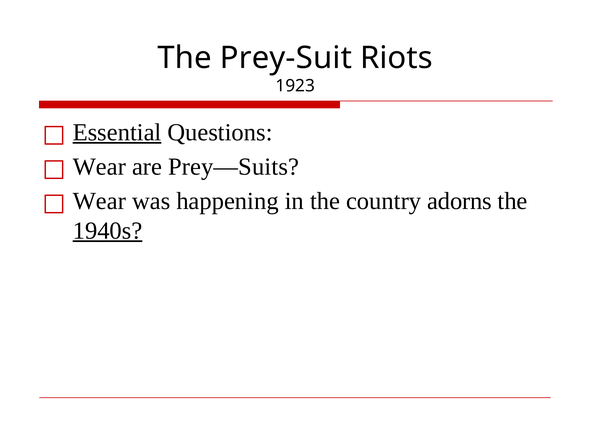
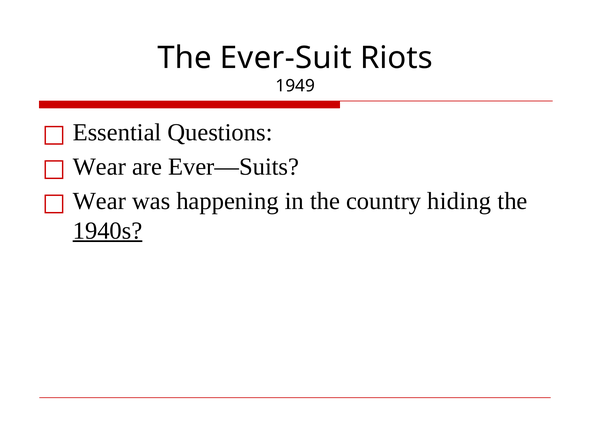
Prey-Suit: Prey-Suit -> Ever-Suit (286, 58)
1923: 1923 -> 1949 (295, 86)
Essential underline: present -> none (117, 132)
Prey—Suits: Prey—Suits -> Ever—Suits (234, 167)
adorns: adorns -> hiding (459, 201)
